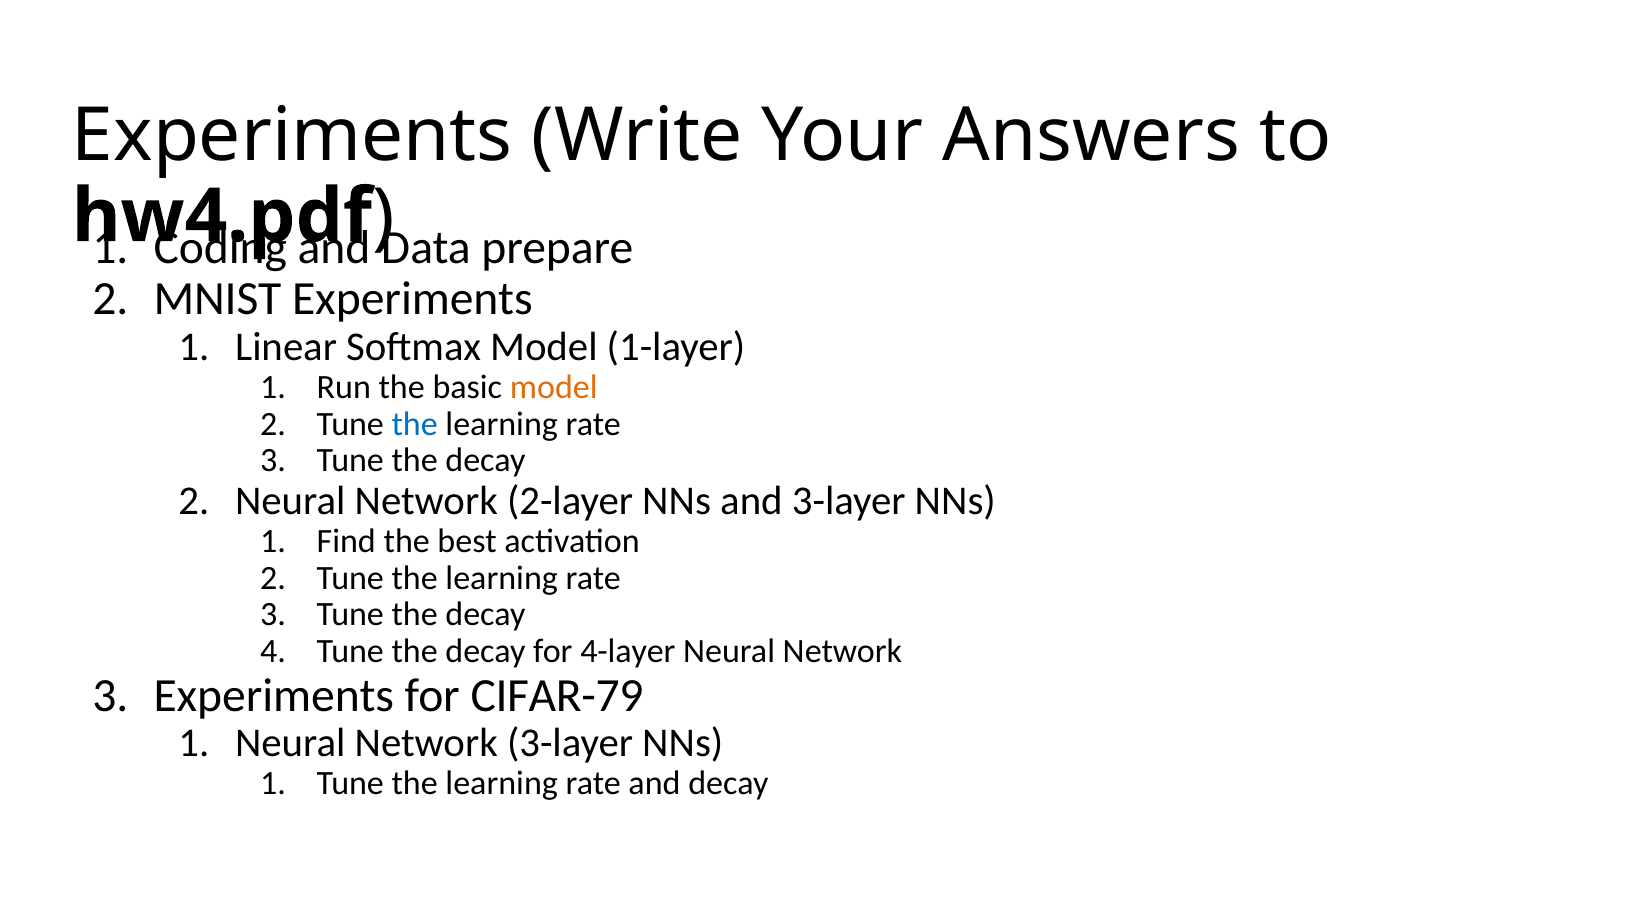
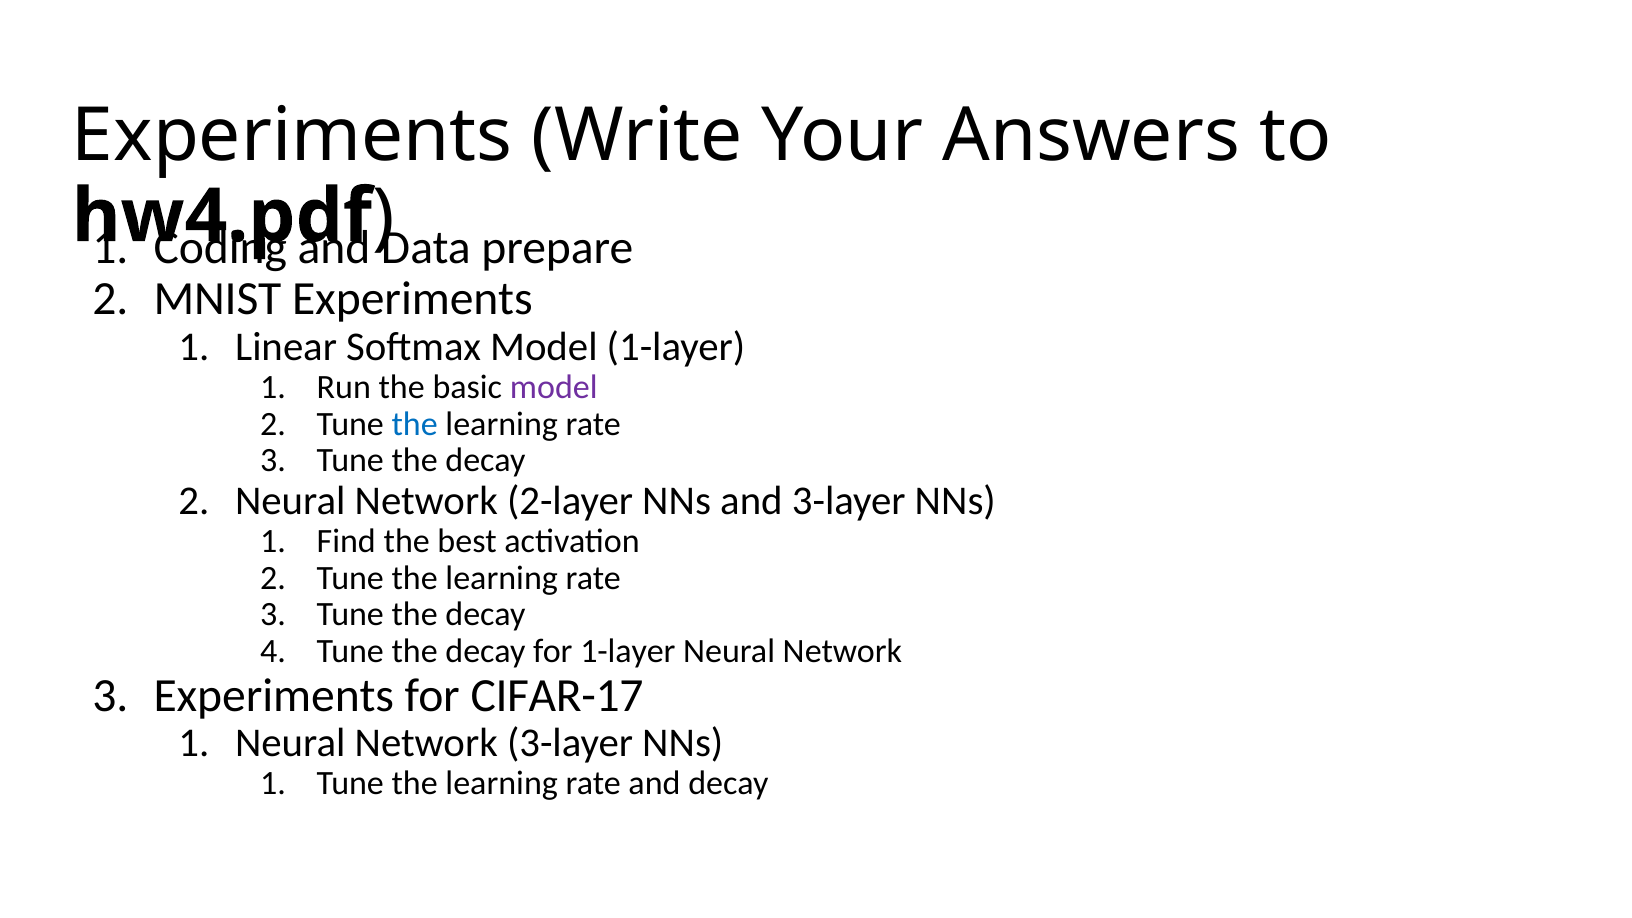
model colour: orange -> purple (554, 387)
for 4-layer: 4-layer -> 1-layer (628, 651)
CIFAR-79: CIFAR-79 -> CIFAR-17 (557, 695)
